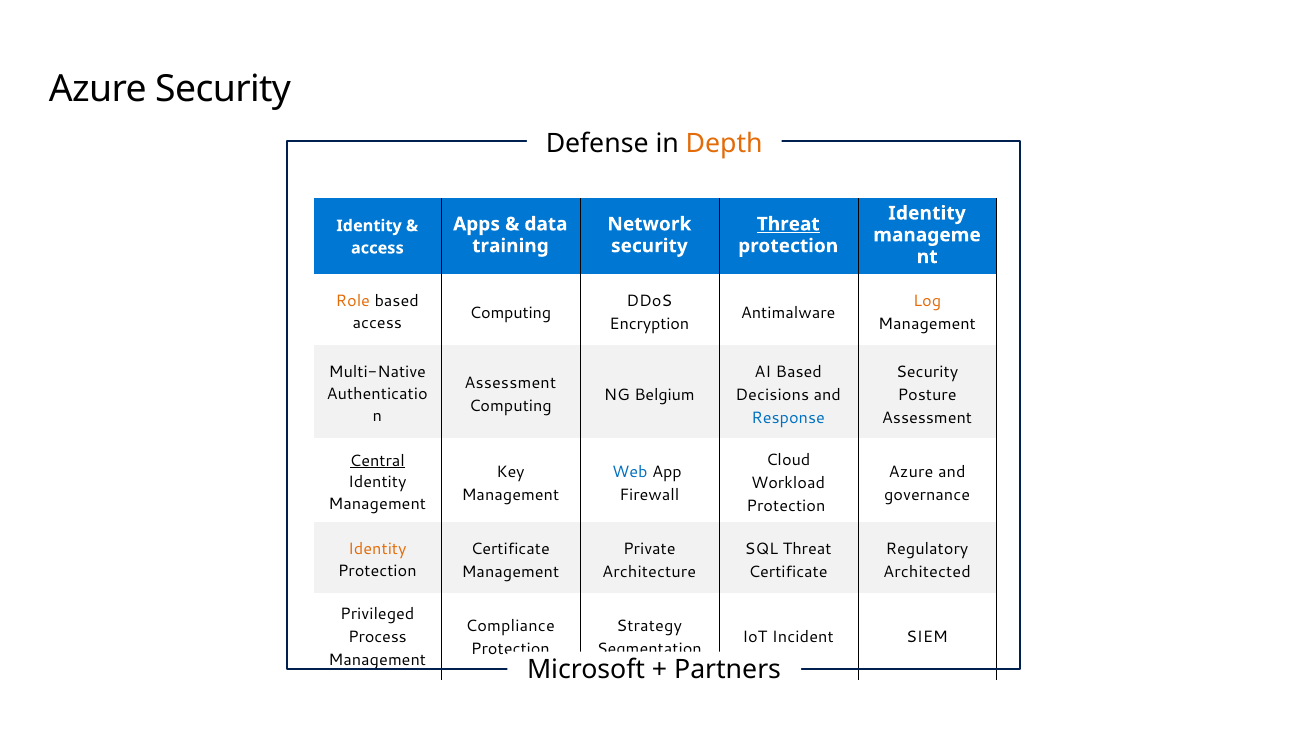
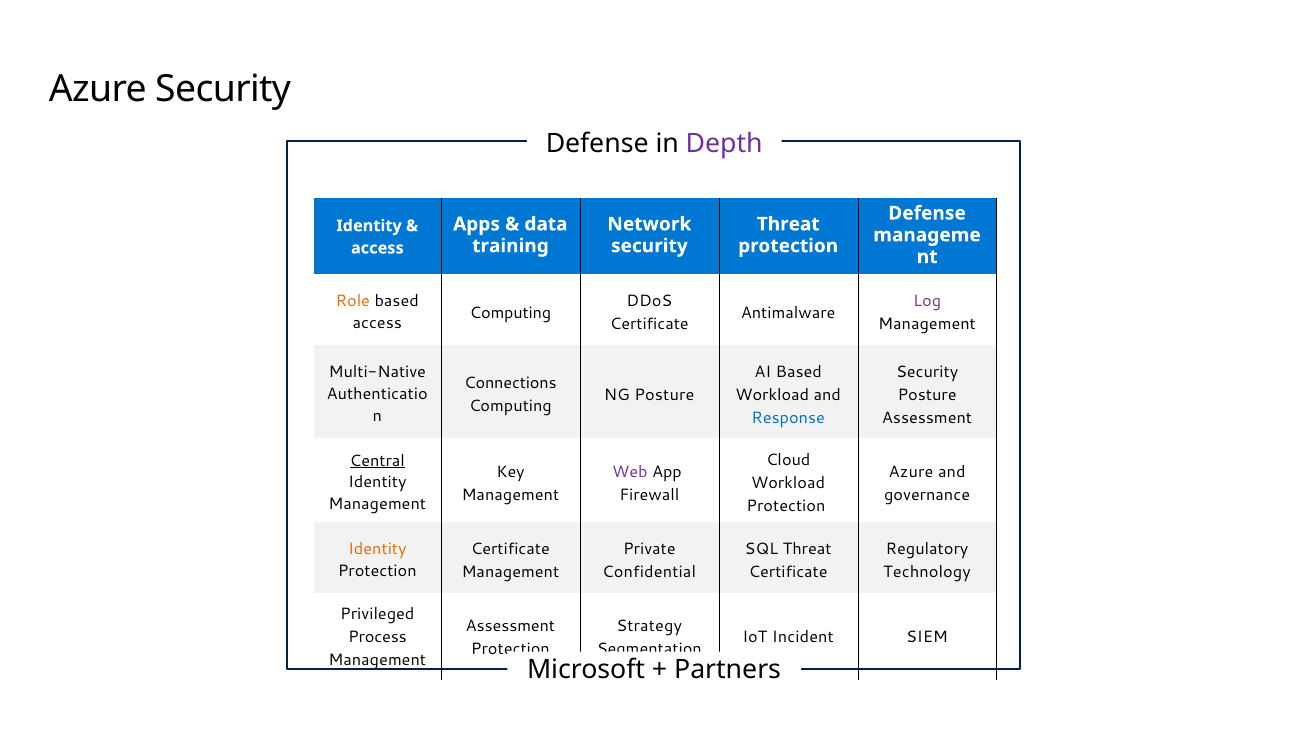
Depth colour: orange -> purple (724, 143)
Identity: Identity -> Defense (927, 213)
Threat underline: present -> none (788, 224)
Log colour: orange -> purple (927, 301)
Encryption: Encryption -> Certificate (649, 324)
Assessment: Assessment -> Connections (510, 383)
NG Belgium: Belgium -> Posture (664, 395)
Decisions: Decisions -> Workload (772, 395)
Web colour: blue -> purple (630, 472)
Architecture: Architecture -> Confidential (649, 572)
Architected: Architected -> Technology (927, 572)
Compliance: Compliance -> Assessment (510, 626)
